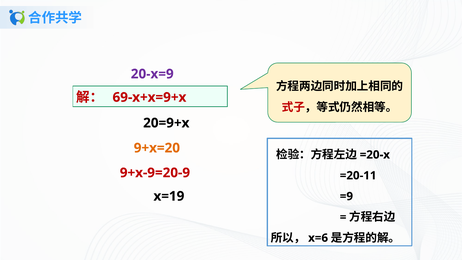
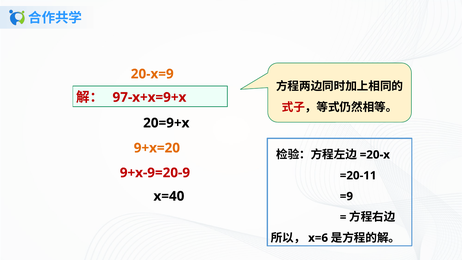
20-x=9 colour: purple -> orange (152, 74)
69-x+x=9+x: 69-x+x=9+x -> 97-x+x=9+x (149, 97)
x=19: x=19 -> x=40 (169, 196)
